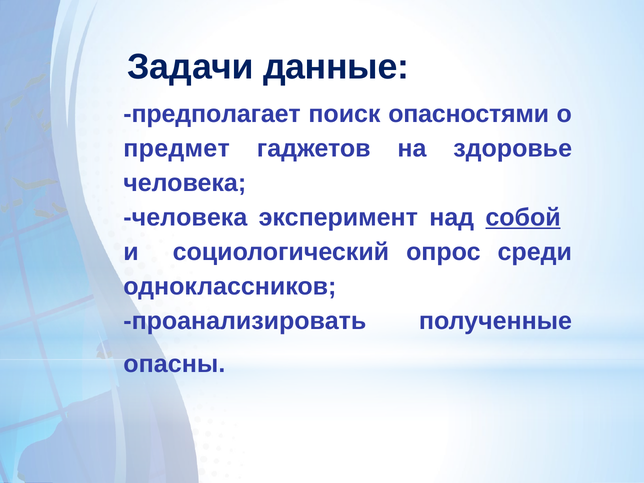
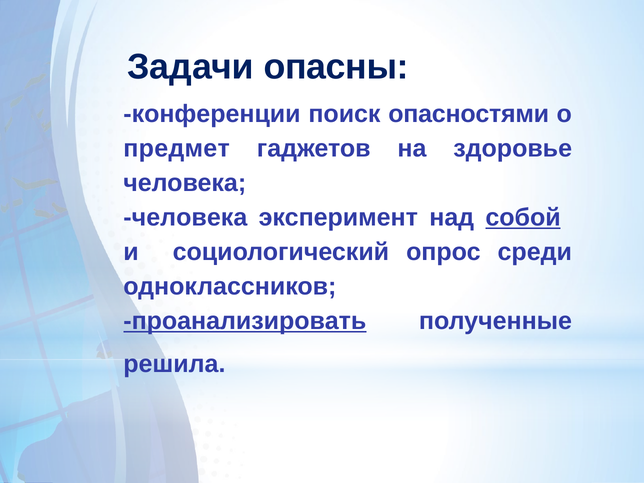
данные: данные -> опасны (336, 67)
предполагает: предполагает -> конференции (212, 114)
проанализировать underline: none -> present (245, 321)
опасны: опасны -> решила (174, 364)
